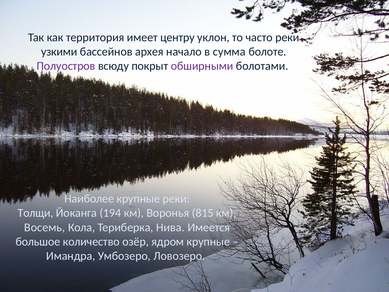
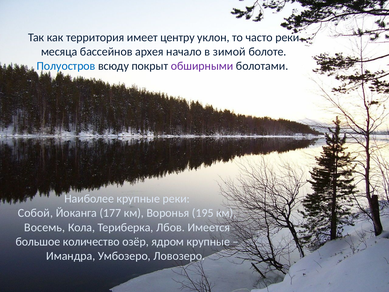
узкими: узкими -> месяца (59, 52)
сумма: сумма -> зимой (229, 52)
Полуостров colour: purple -> blue (66, 66)
Толщи: Толщи -> Собой (35, 213)
194: 194 -> 177 (110, 213)
815: 815 -> 195 (203, 213)
Нива: Нива -> Лбов (170, 227)
